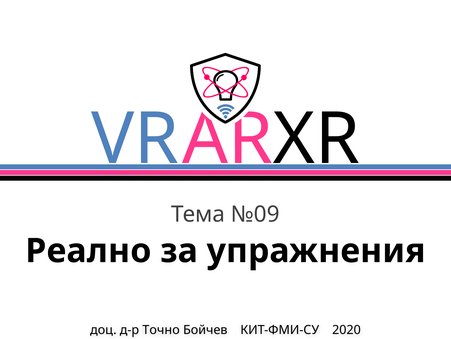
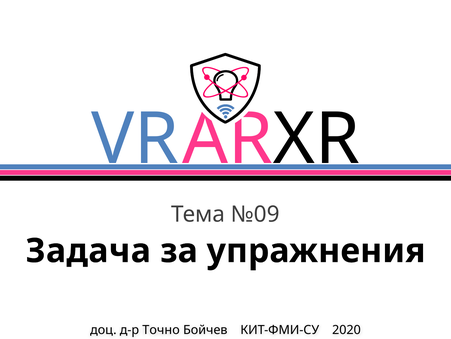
Реално: Реално -> Задача (88, 250)
